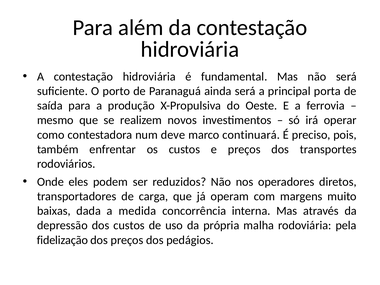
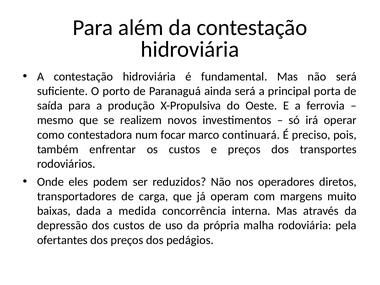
deve: deve -> focar (173, 135)
fidelização: fidelização -> ofertantes (62, 240)
